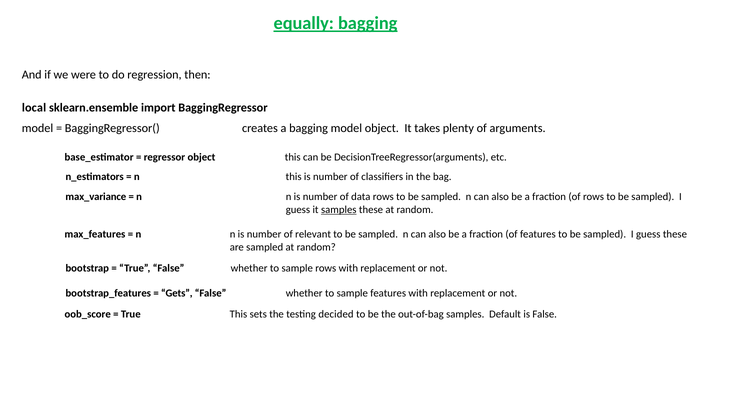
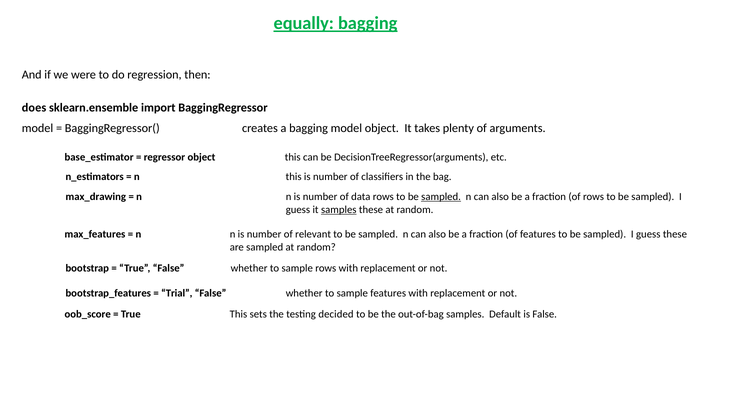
local: local -> does (34, 107)
max_variance: max_variance -> max_drawing (96, 197)
sampled underline: none -> present (441, 197)
Gets: Gets -> Trial (177, 293)
